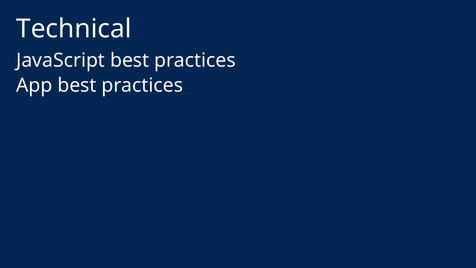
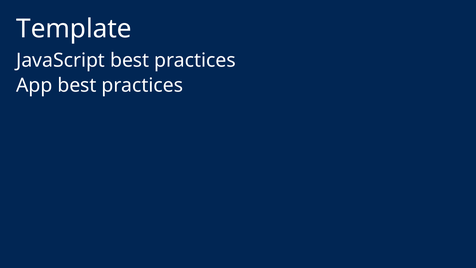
Technical: Technical -> Template (74, 29)
